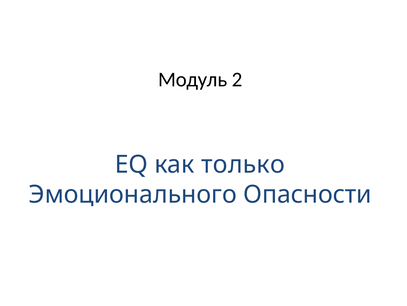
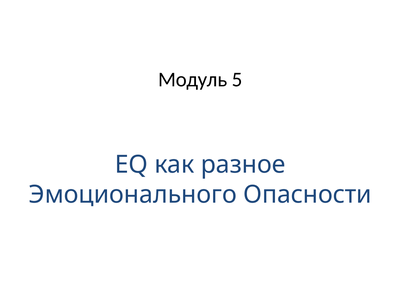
2: 2 -> 5 (237, 79)
только: только -> разное (243, 164)
